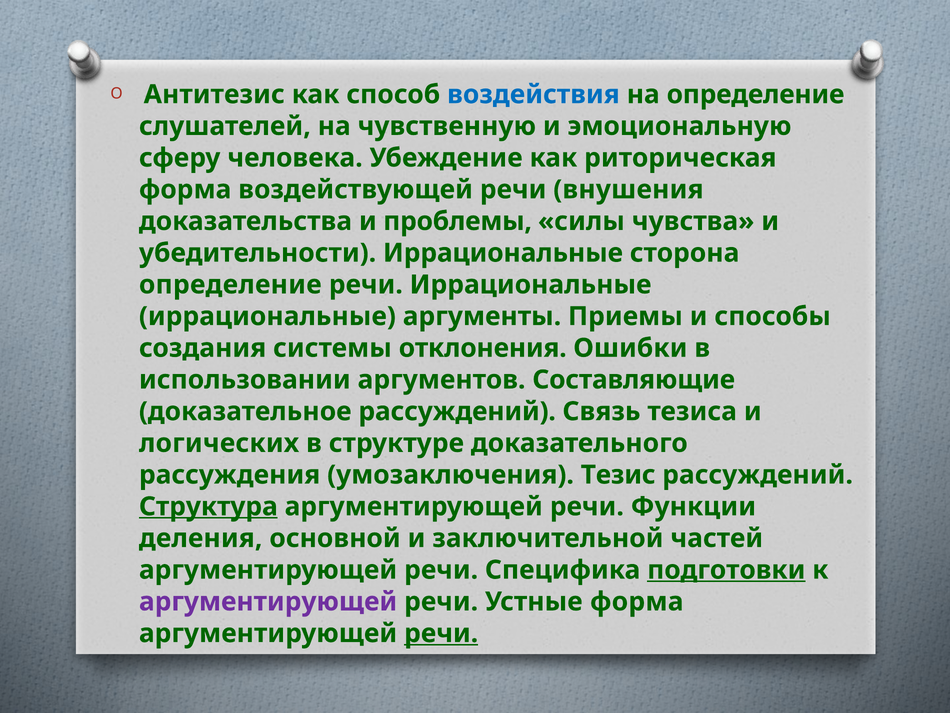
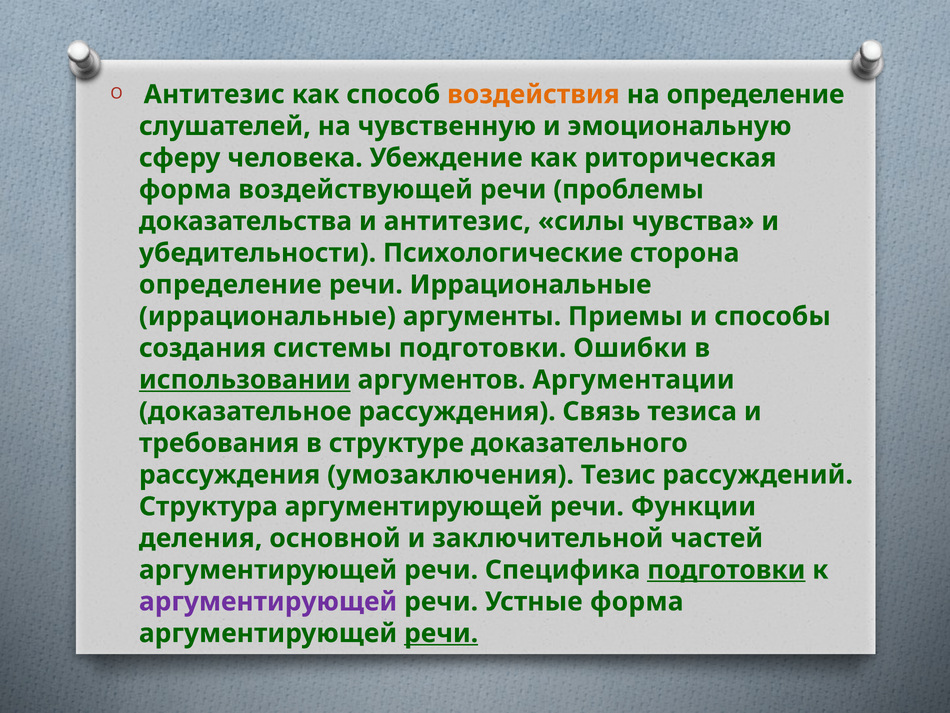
воздействия colour: blue -> orange (533, 94)
внушения: внушения -> проблемы (629, 189)
и проблемы: проблемы -> антитезис (457, 221)
убедительности Иррациональные: Иррациональные -> Психологические (503, 253)
системы отклонения: отклонения -> подготовки (483, 348)
использовании underline: none -> present (245, 380)
Составляющие: Составляющие -> Аргументации (633, 380)
доказательное рассуждений: рассуждений -> рассуждения (457, 411)
логических: логических -> требования (219, 443)
Структура underline: present -> none (208, 506)
